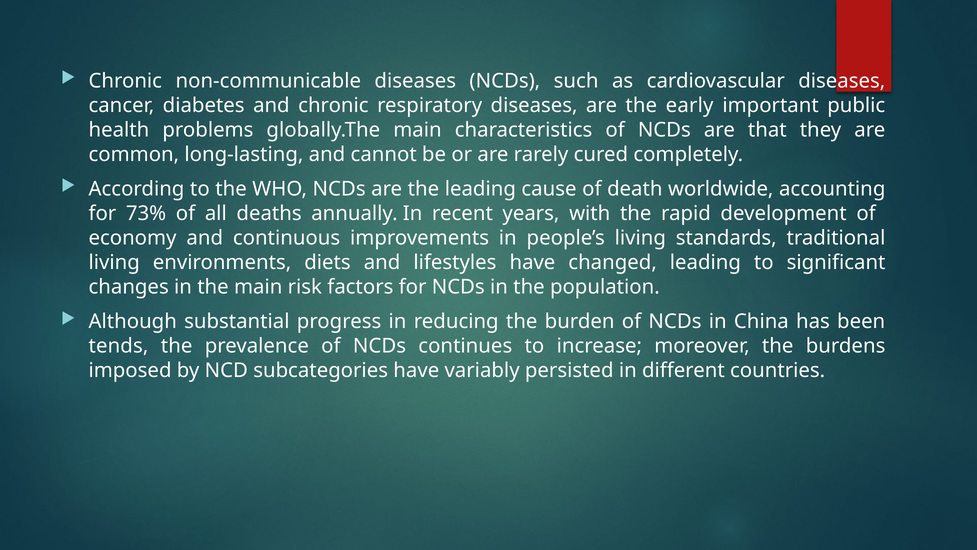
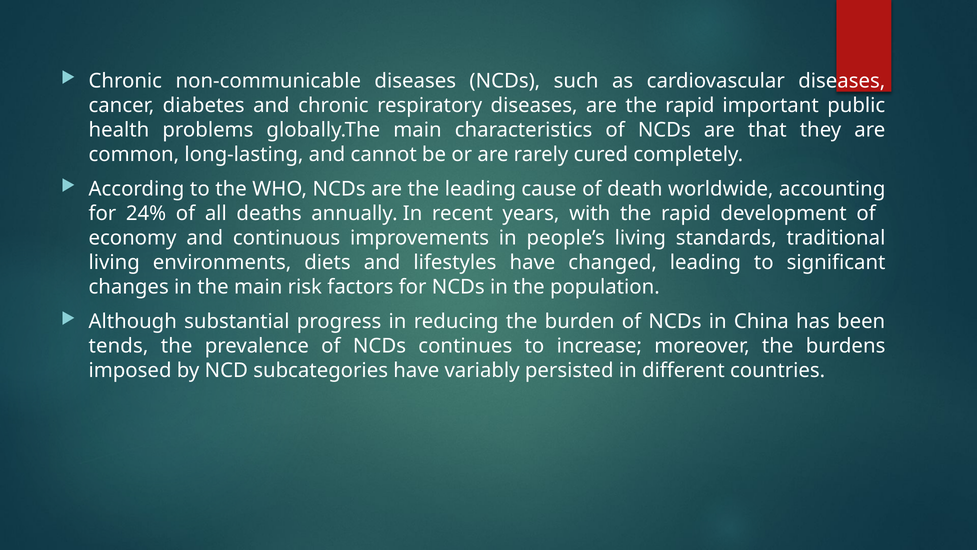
are the early: early -> rapid (690, 105)
73%: 73% -> 24% (146, 213)
